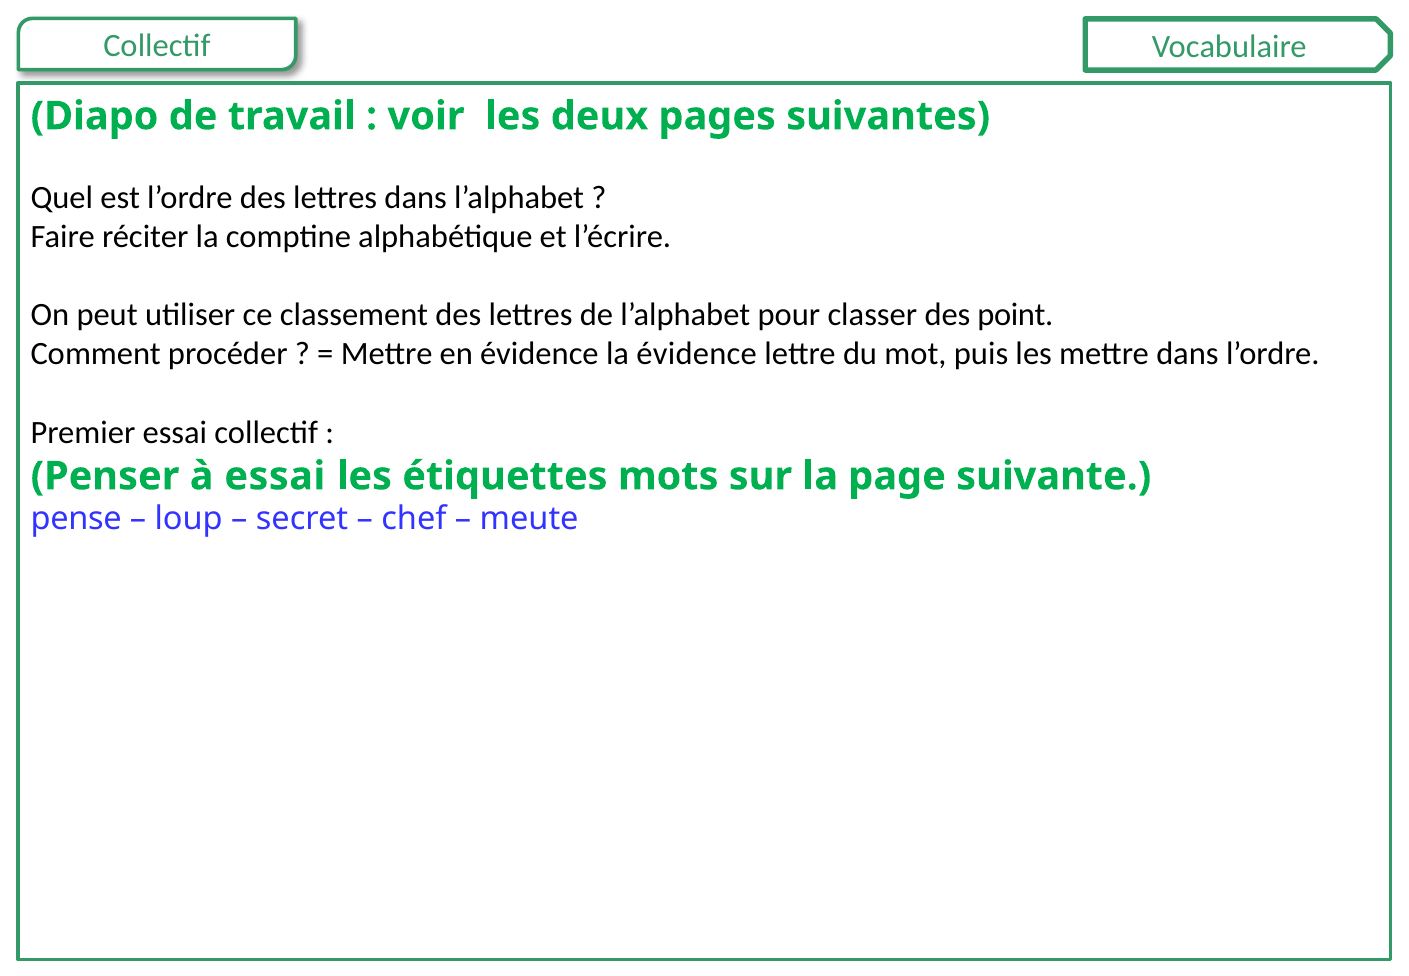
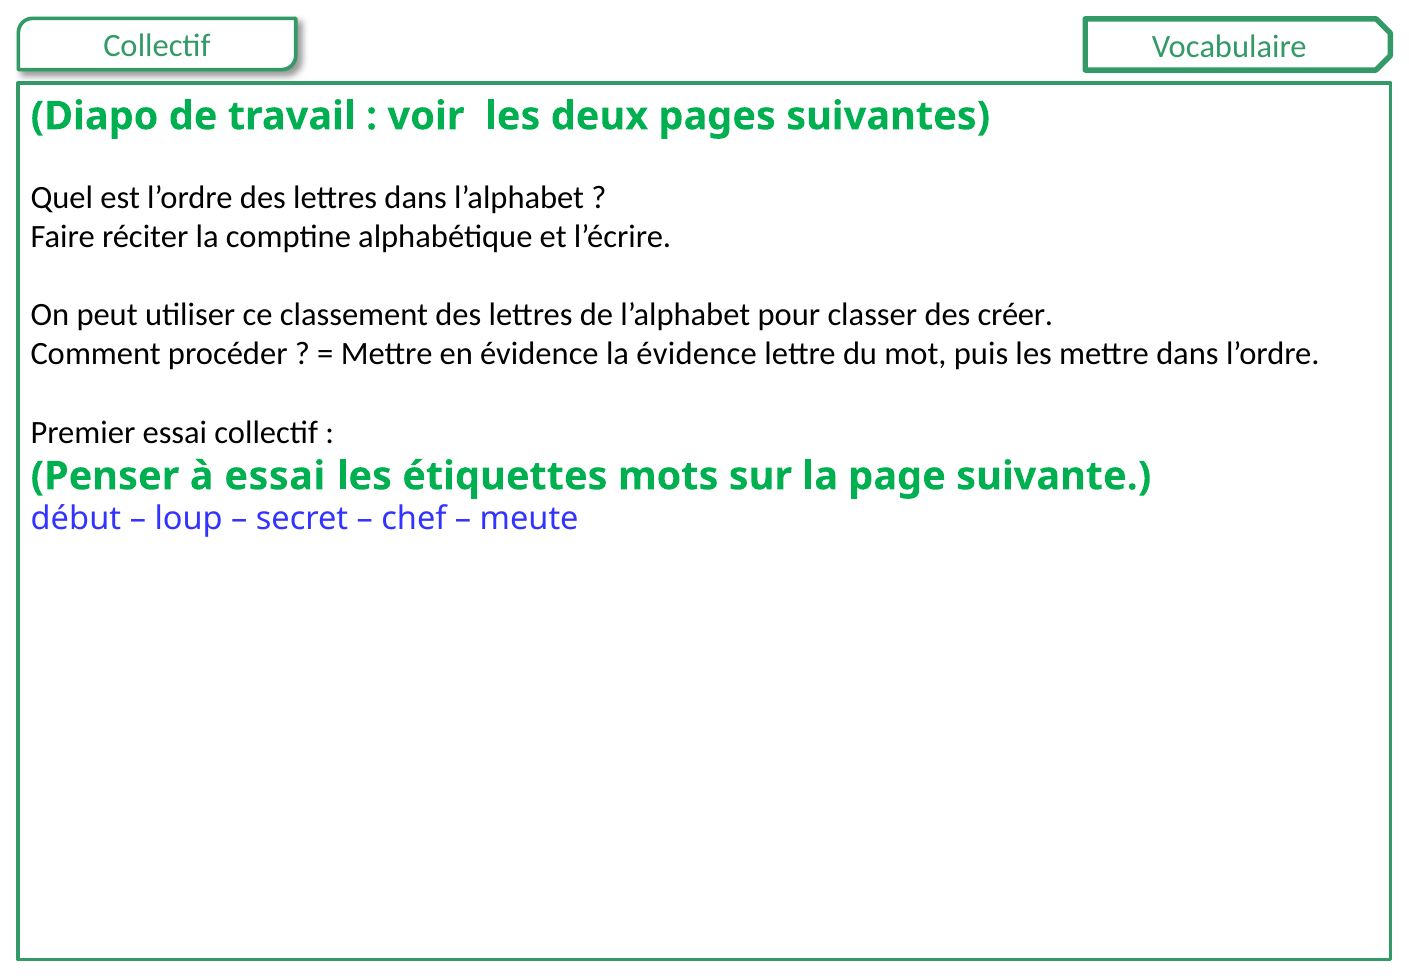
point: point -> créer (1015, 315)
pense: pense -> début (76, 519)
